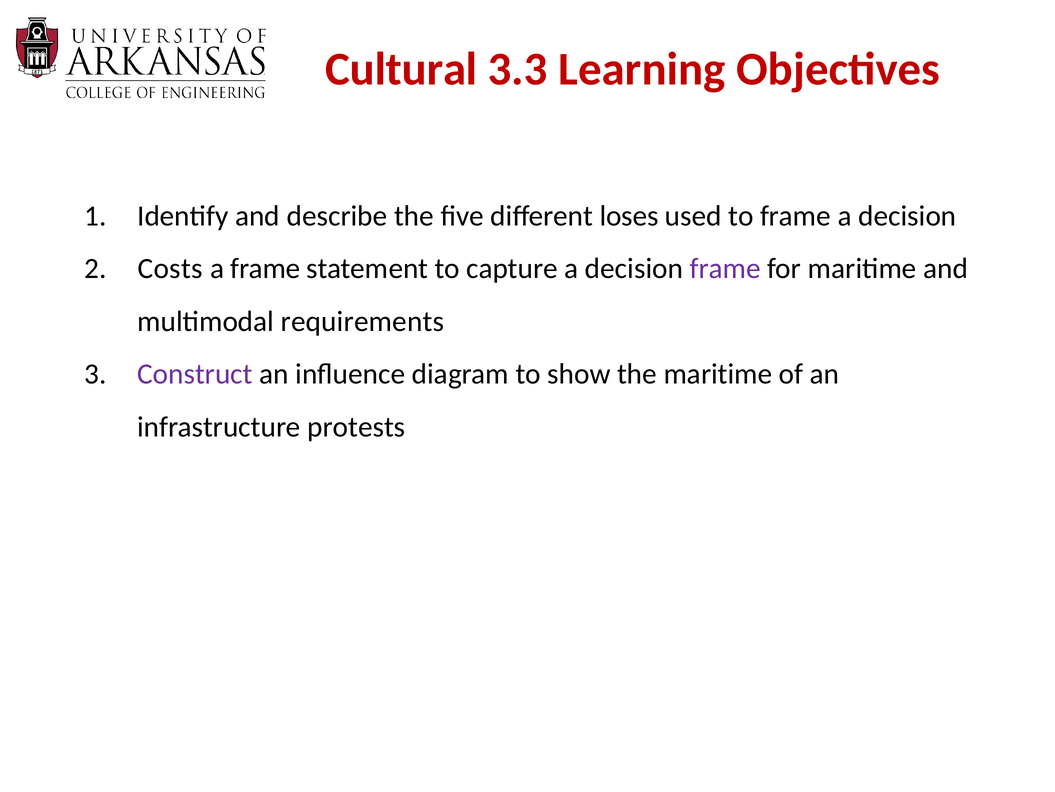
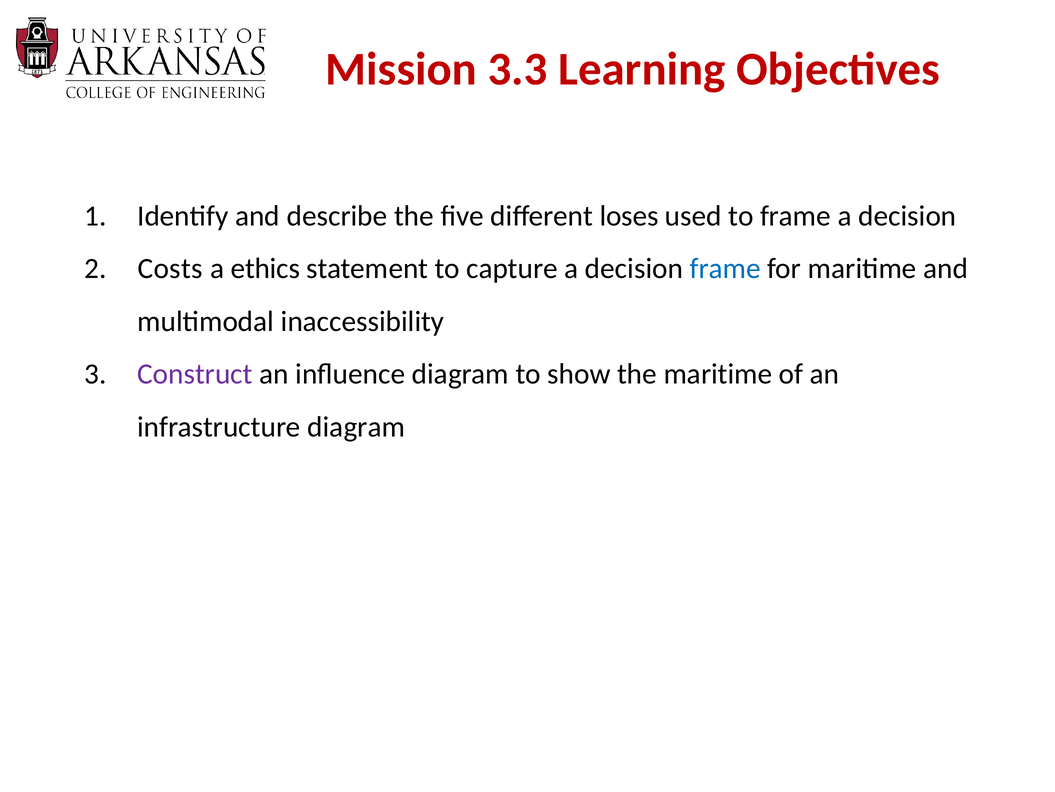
Cultural: Cultural -> Mission (401, 69)
a frame: frame -> ethics (265, 268)
frame colour: purple -> blue (725, 268)
requirements: requirements -> inaccessibility (363, 321)
infrastructure protests: protests -> diagram (356, 427)
